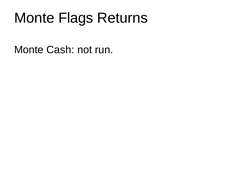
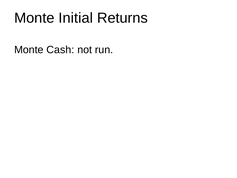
Flags: Flags -> Initial (76, 18)
